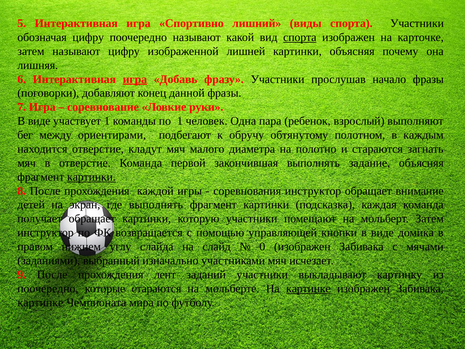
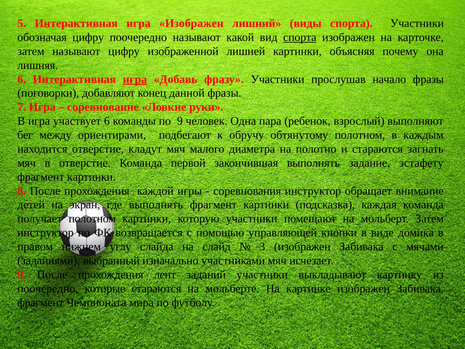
игра Спортивно: Спортивно -> Изображен (191, 23)
виде: виде -> игра (39, 121)
участвует 1: 1 -> 6 (107, 121)
по 1: 1 -> 9 (180, 121)
задание объясняя: объясняя -> эстафету (421, 163)
картинки underline: present -> none (91, 177)
получает обращает: обращает -> полотном (92, 219)
0: 0 -> 3 (262, 247)
картинке underline: present -> none (308, 288)
картинке: картинке -> фрагмент (41, 302)
